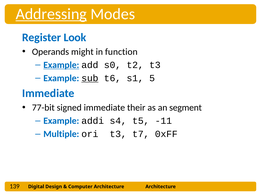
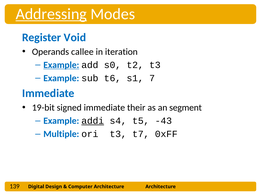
Look: Look -> Void (75, 37)
might: might -> callee (82, 52)
function: function -> iteration (121, 52)
sub underline: present -> none (90, 78)
5: 5 -> 7 (152, 78)
77-bit: 77-bit -> 19-bit (43, 107)
addi underline: none -> present (93, 121)
-11: -11 -> -43 (163, 121)
